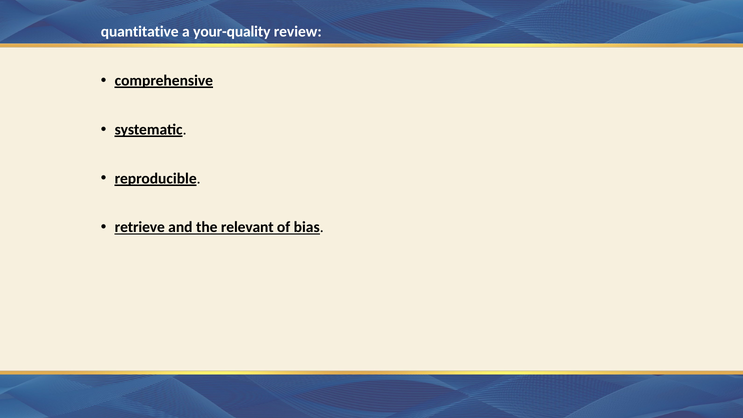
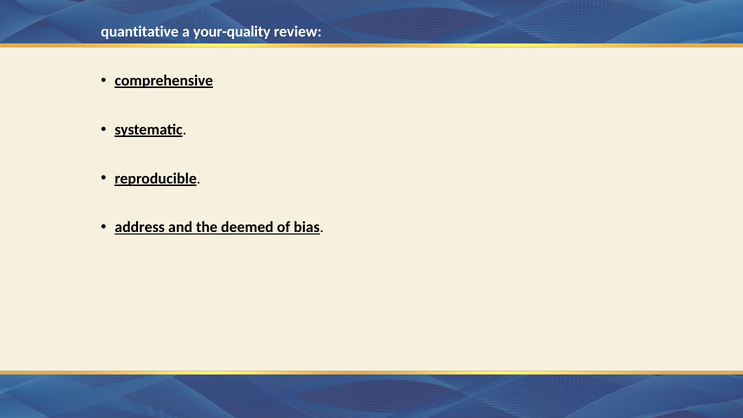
retrieve: retrieve -> address (140, 227)
relevant: relevant -> deemed (247, 227)
